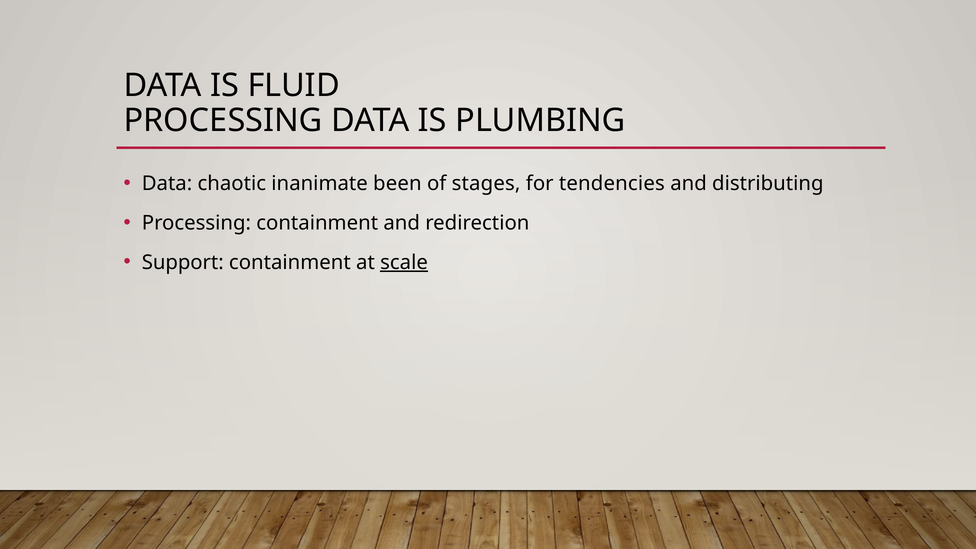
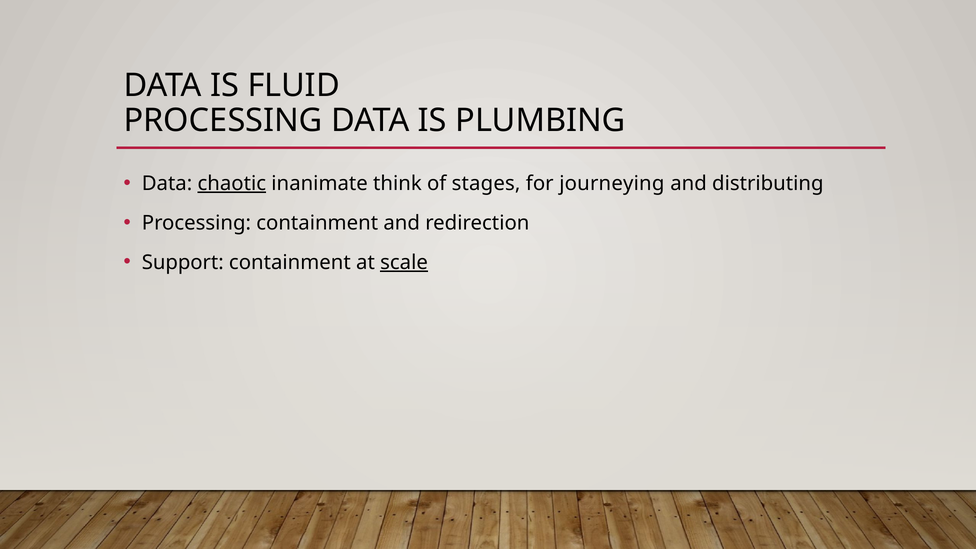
chaotic underline: none -> present (232, 184)
been: been -> think (397, 184)
tendencies: tendencies -> journeying (612, 184)
